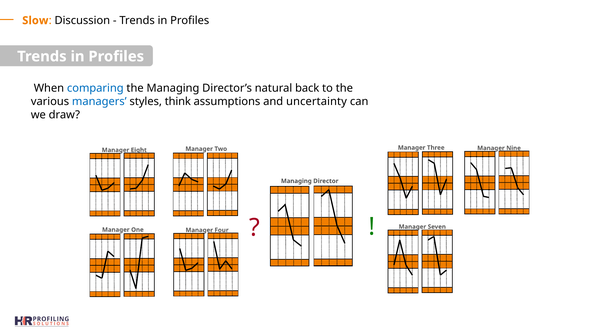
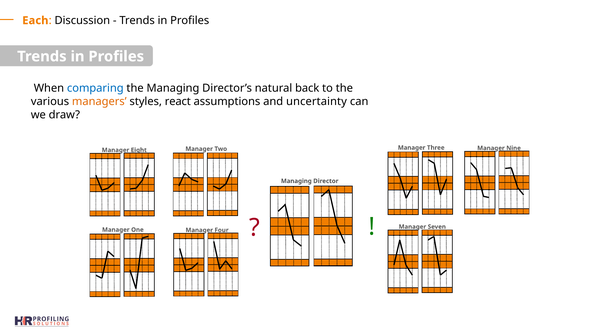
Slow: Slow -> Each (35, 20)
managers colour: blue -> orange (99, 102)
think: think -> react (178, 102)
